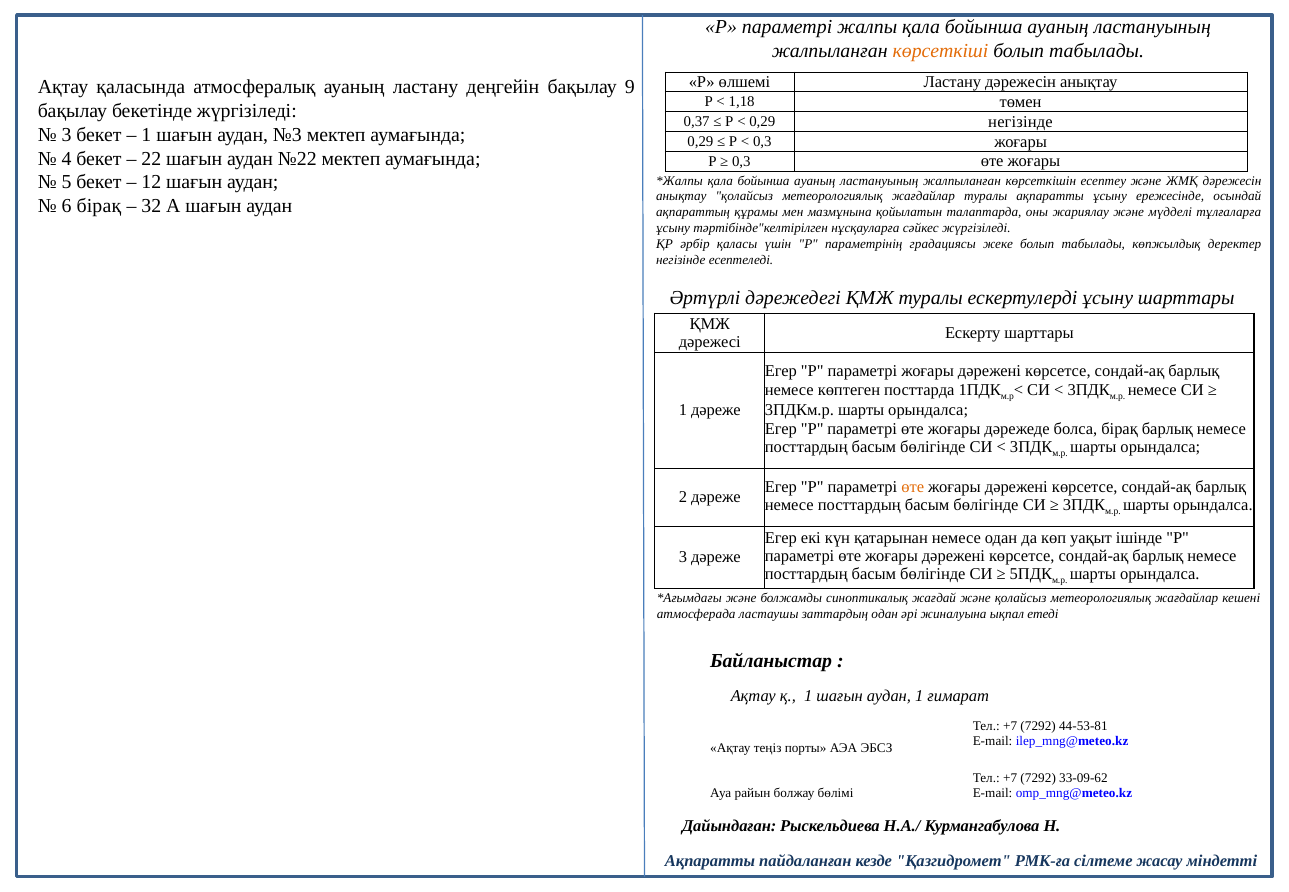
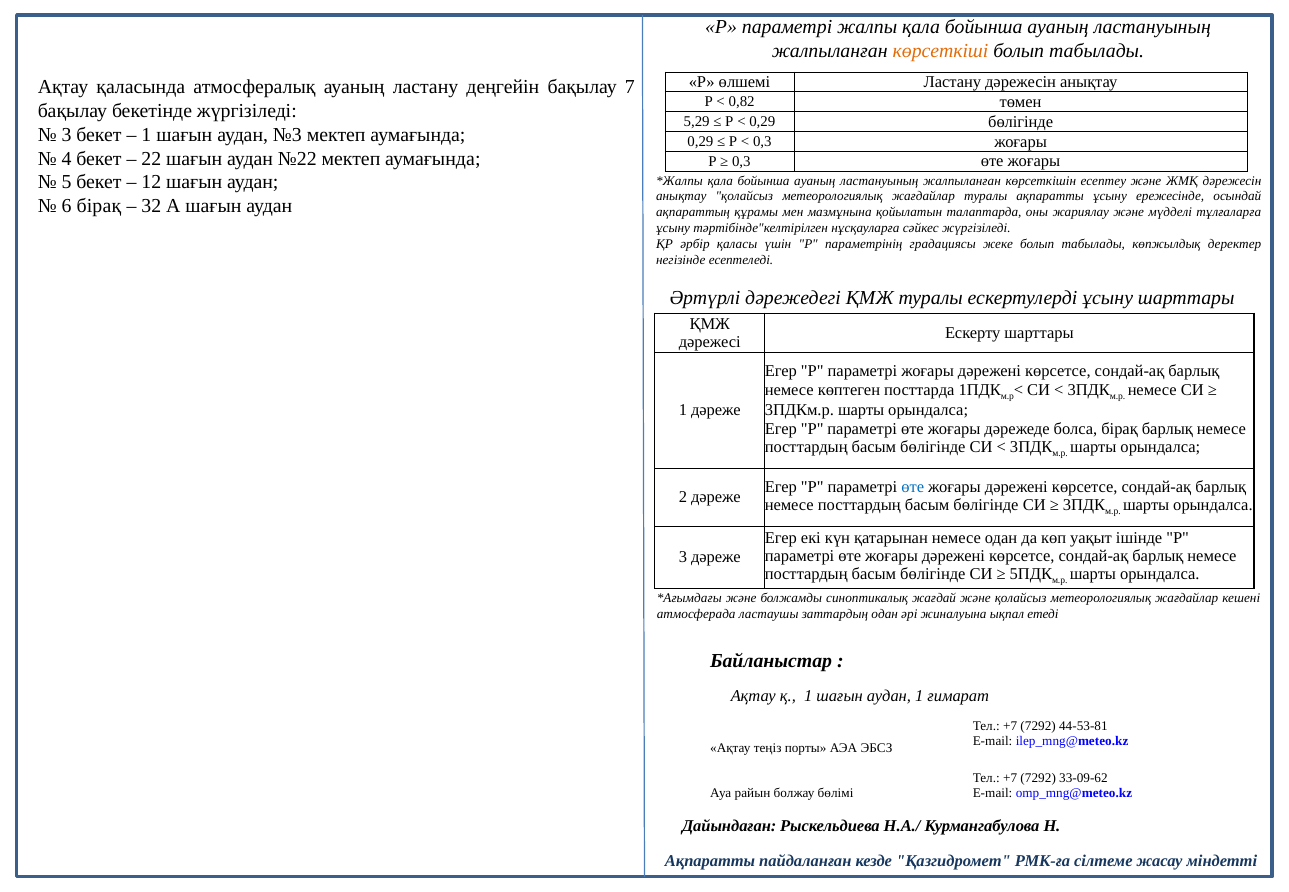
9: 9 -> 7 (630, 87)
1,18: 1,18 -> 0,82 (742, 102)
0,37: 0,37 -> 5,29 (697, 122)
0,29 негізінде: негізінде -> бөлігінде (1021, 122)
өте colour: orange -> blue (913, 487)
